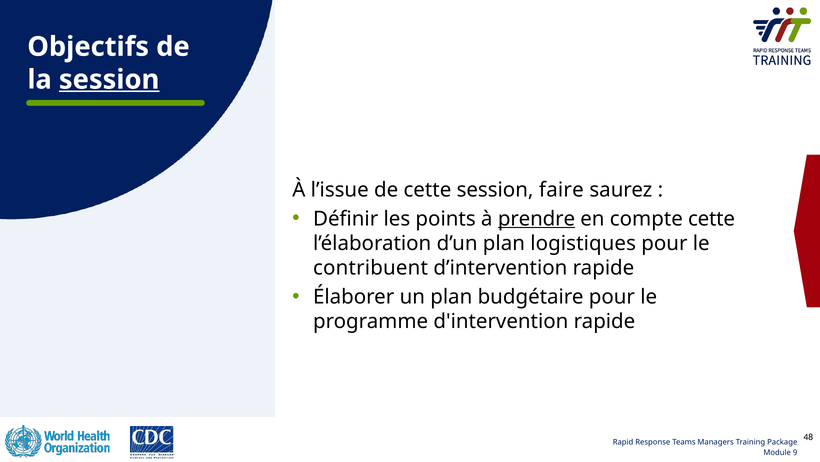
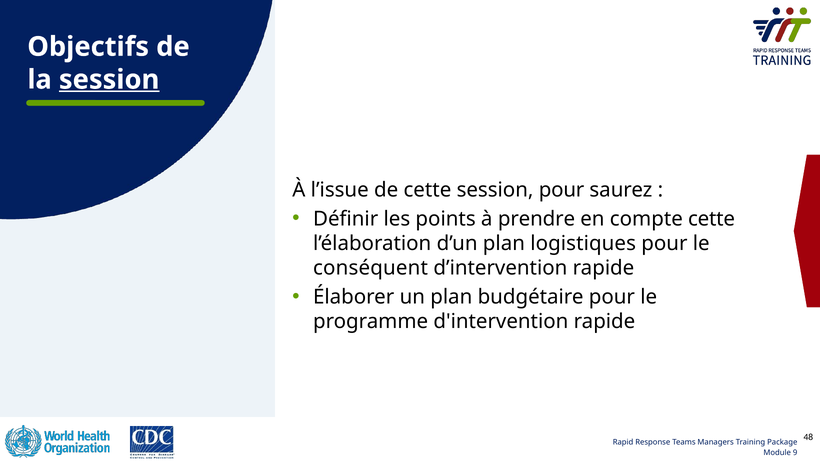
session faire: faire -> pour (562, 190)
prendre underline: present -> none (536, 218)
contribuent: contribuent -> conséquent (371, 268)
